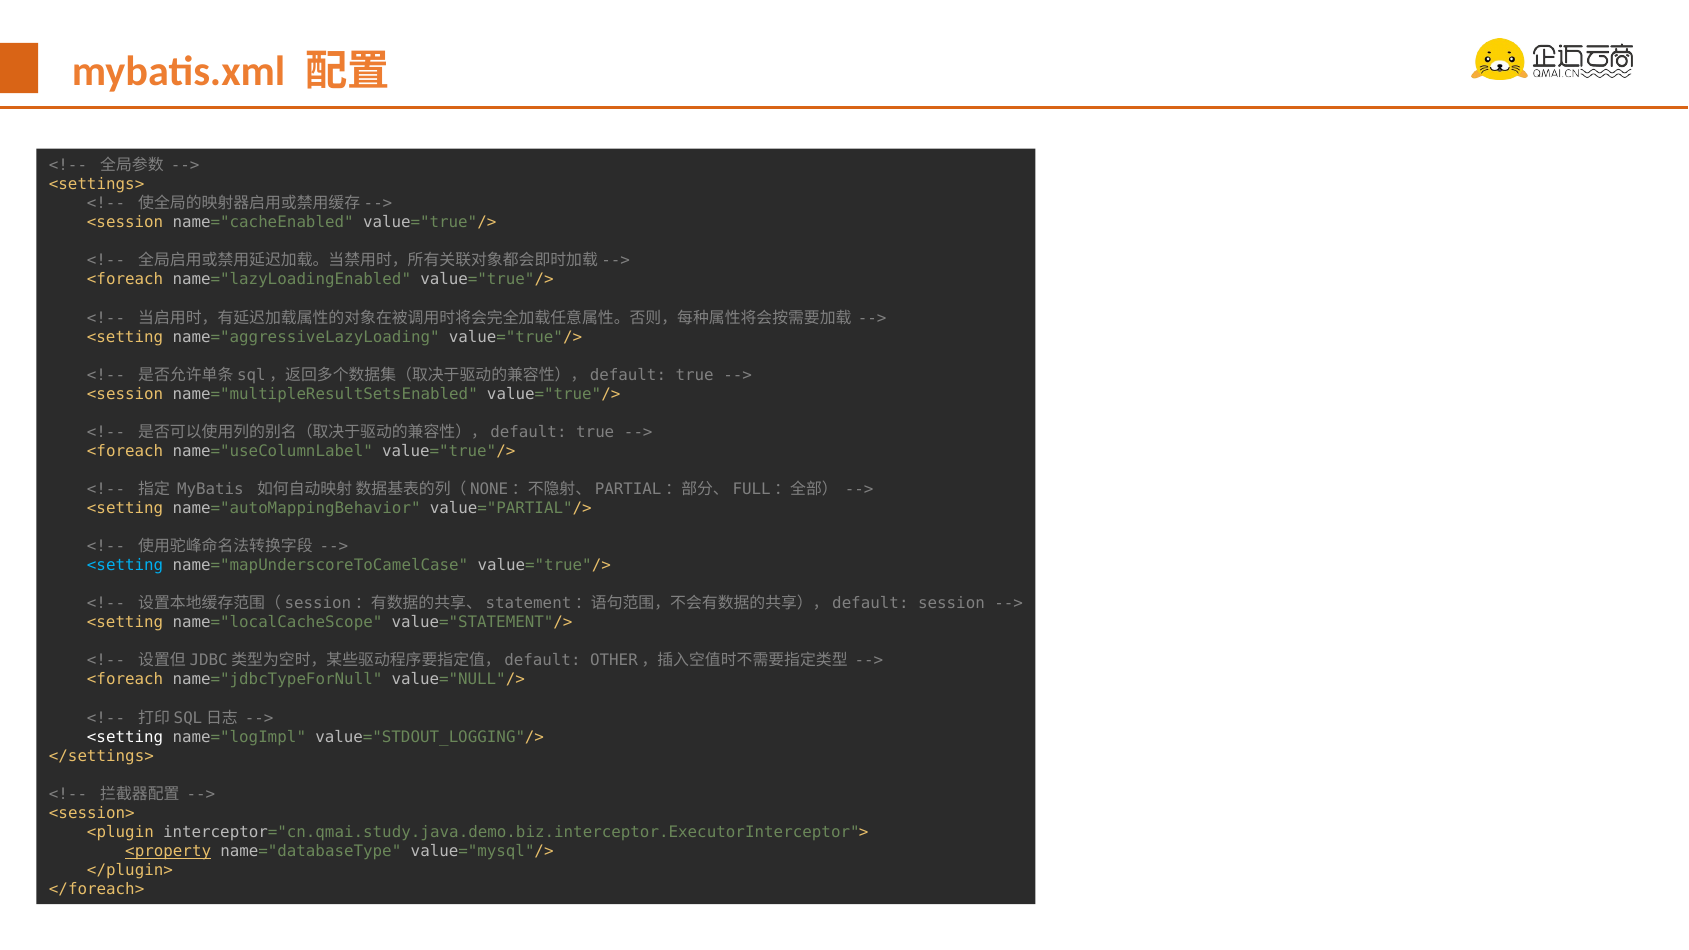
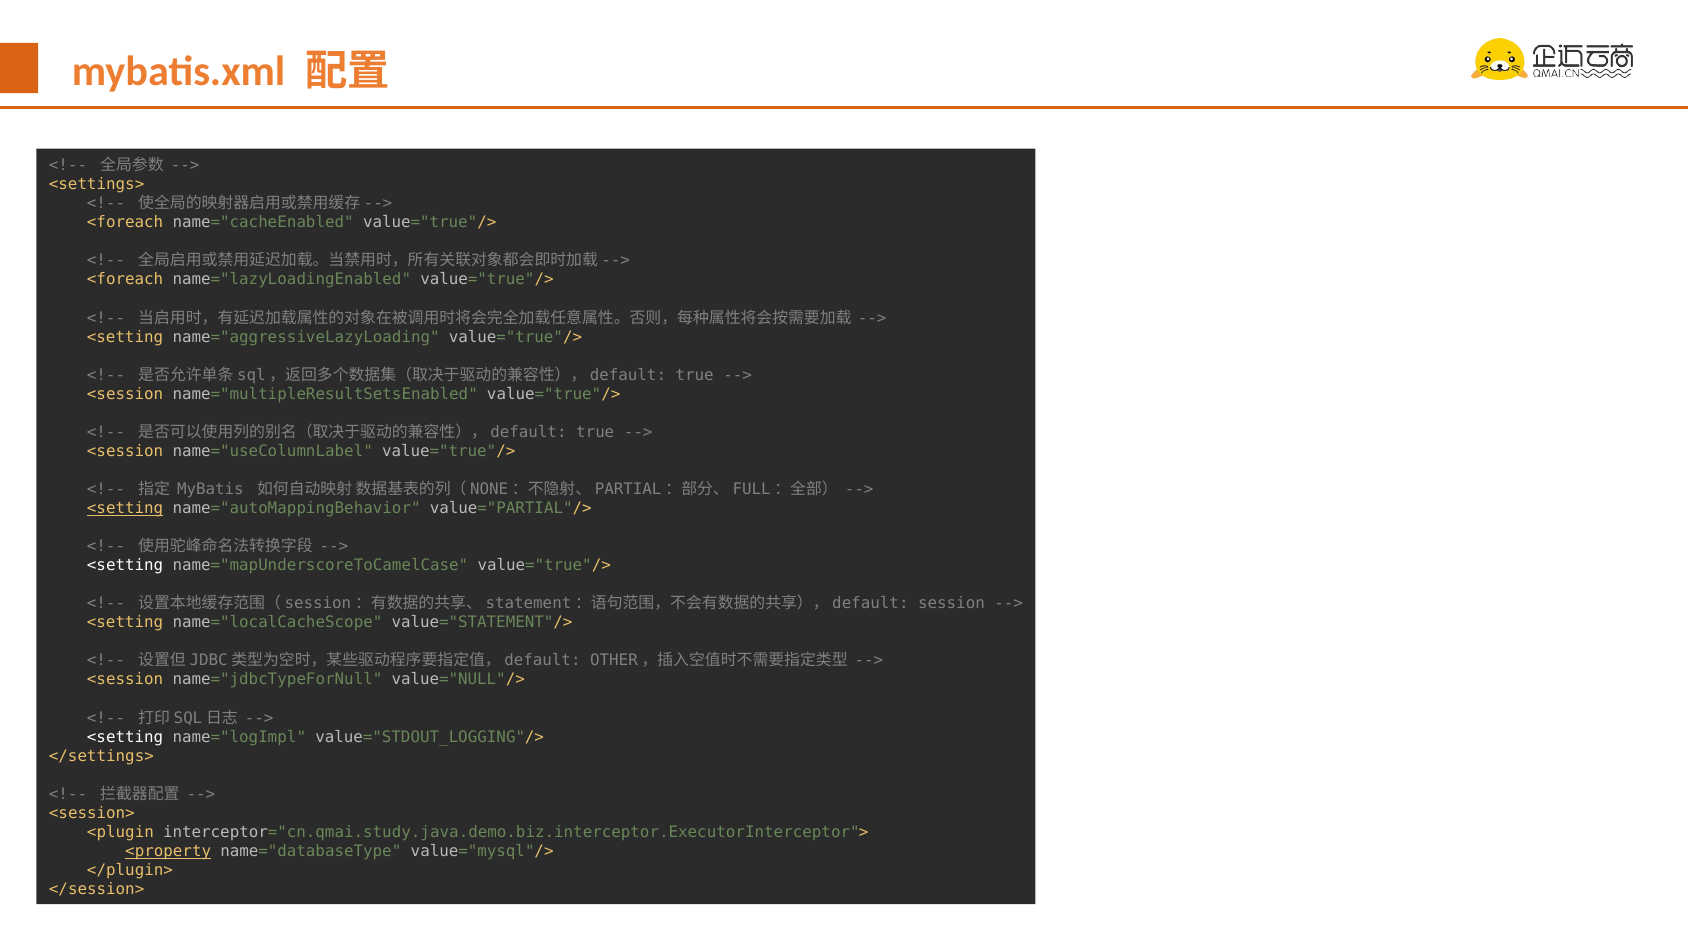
<session: <session -> <foreach (125, 223)
<foreach: <foreach -> <session (125, 451)
<setting underline: none -> present (125, 508)
<setting colour: light blue -> white (125, 565)
<foreach: <foreach -> <session (125, 680)
</foreach>: </foreach> -> </session> (97, 889)
